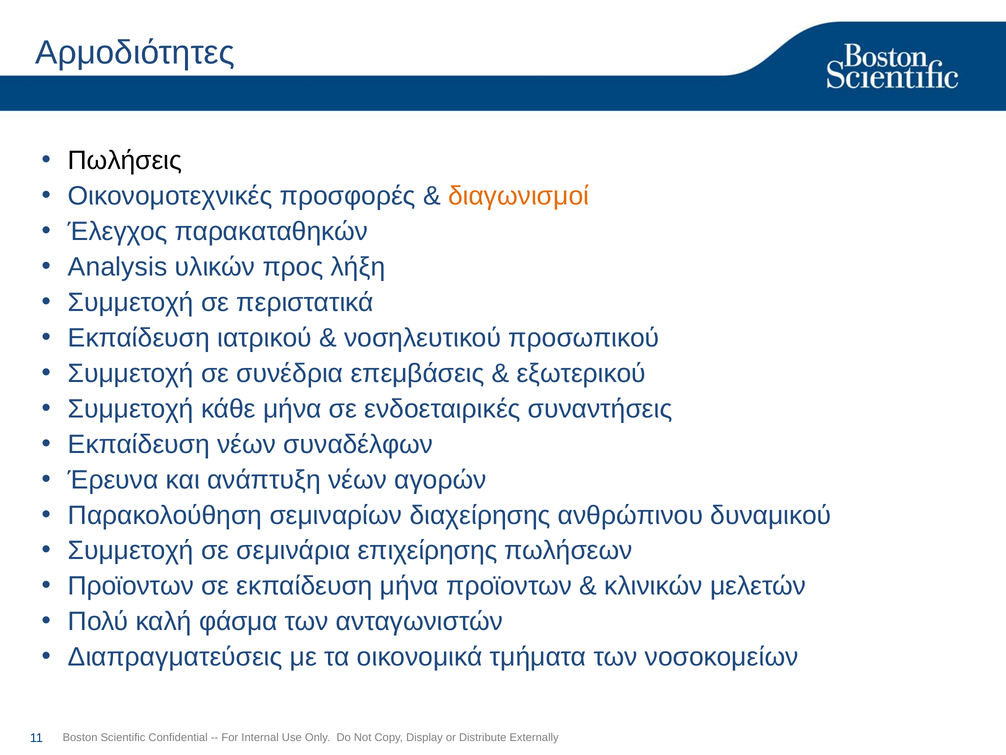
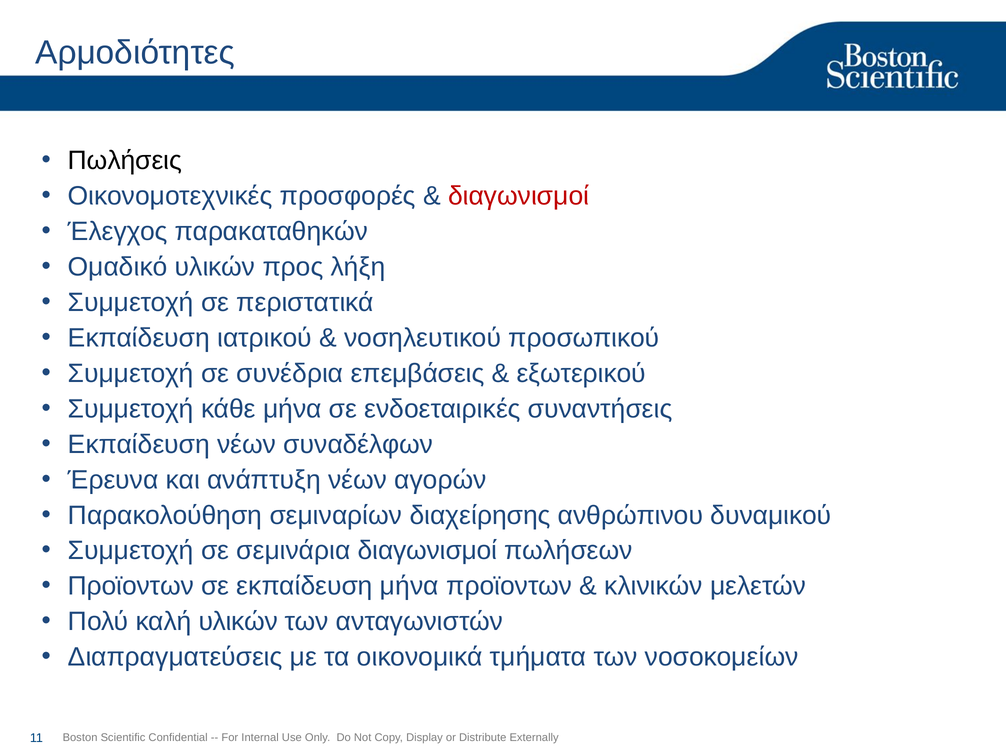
διαγωνισμοί colour: orange -> red (519, 196)
Analysis: Analysis -> Ομαδικό (118, 267)
σεμινάρια επιχείρησης: επιχείρησης -> διαγωνισμοί (428, 550)
καλή φάσμα: φάσμα -> υλικών (238, 621)
